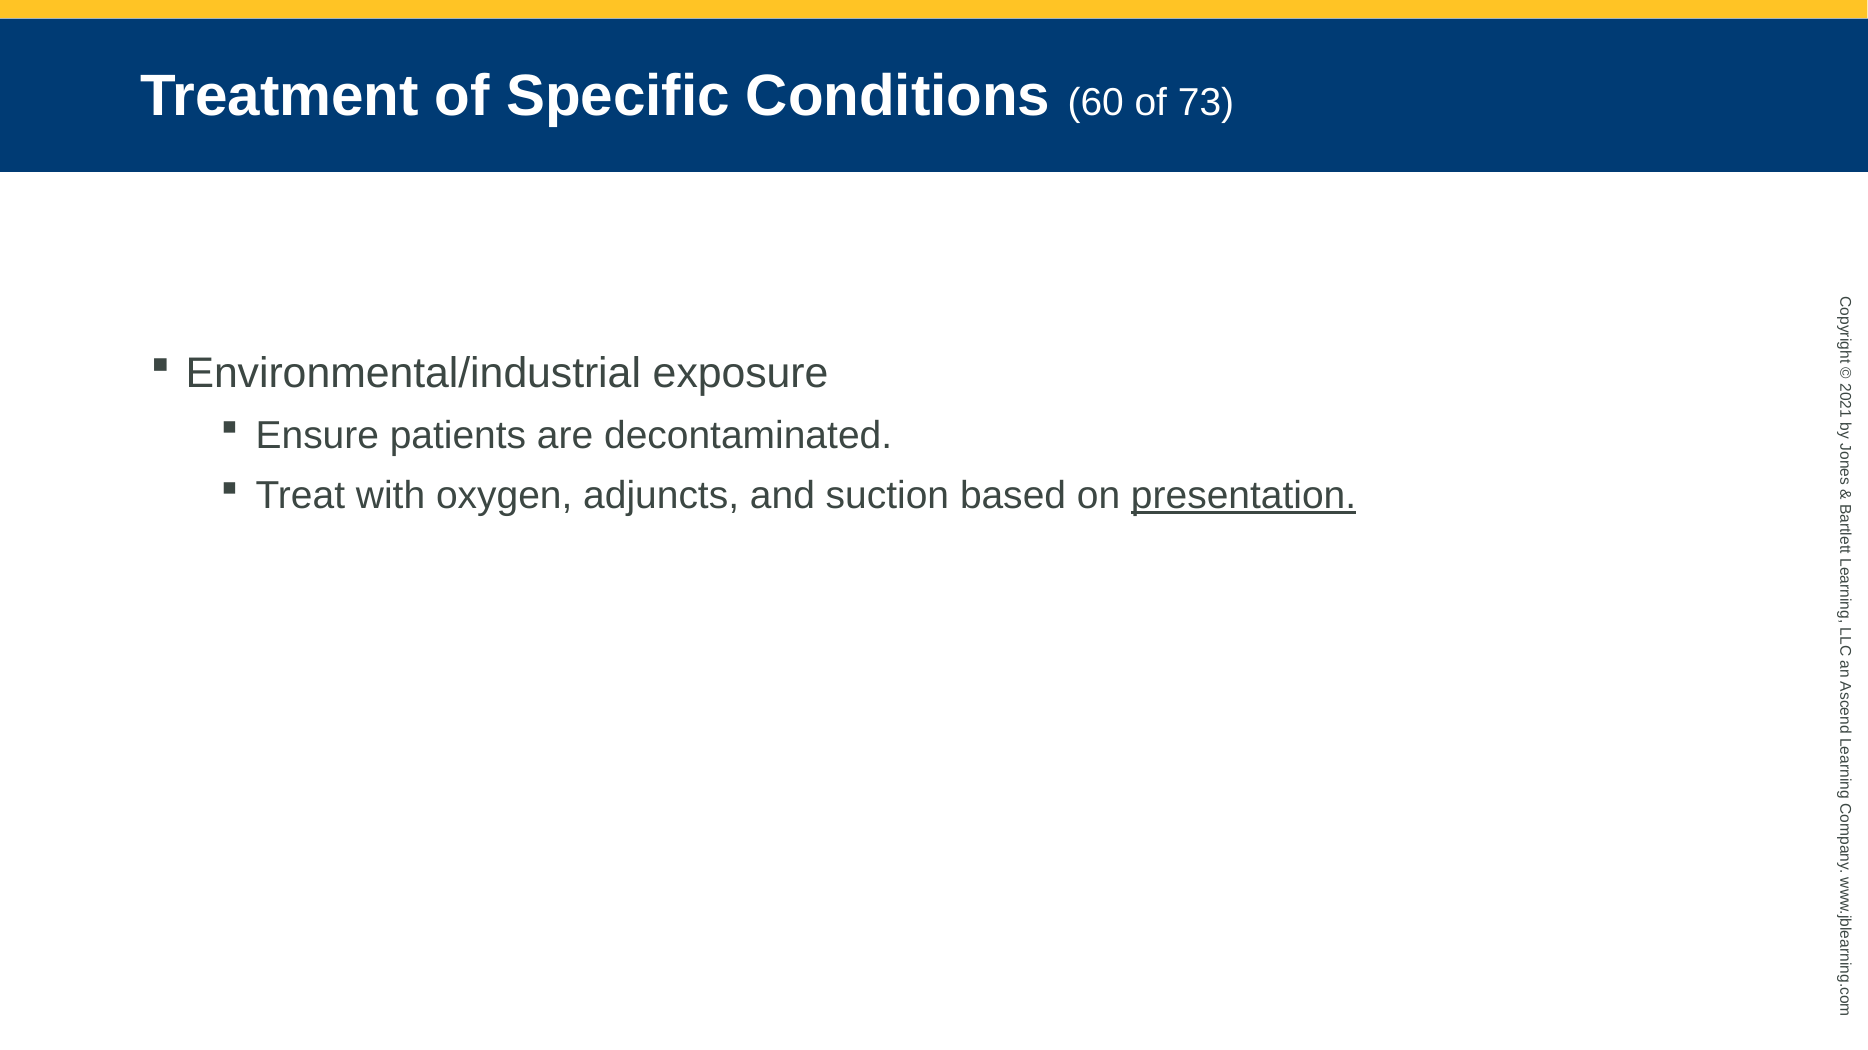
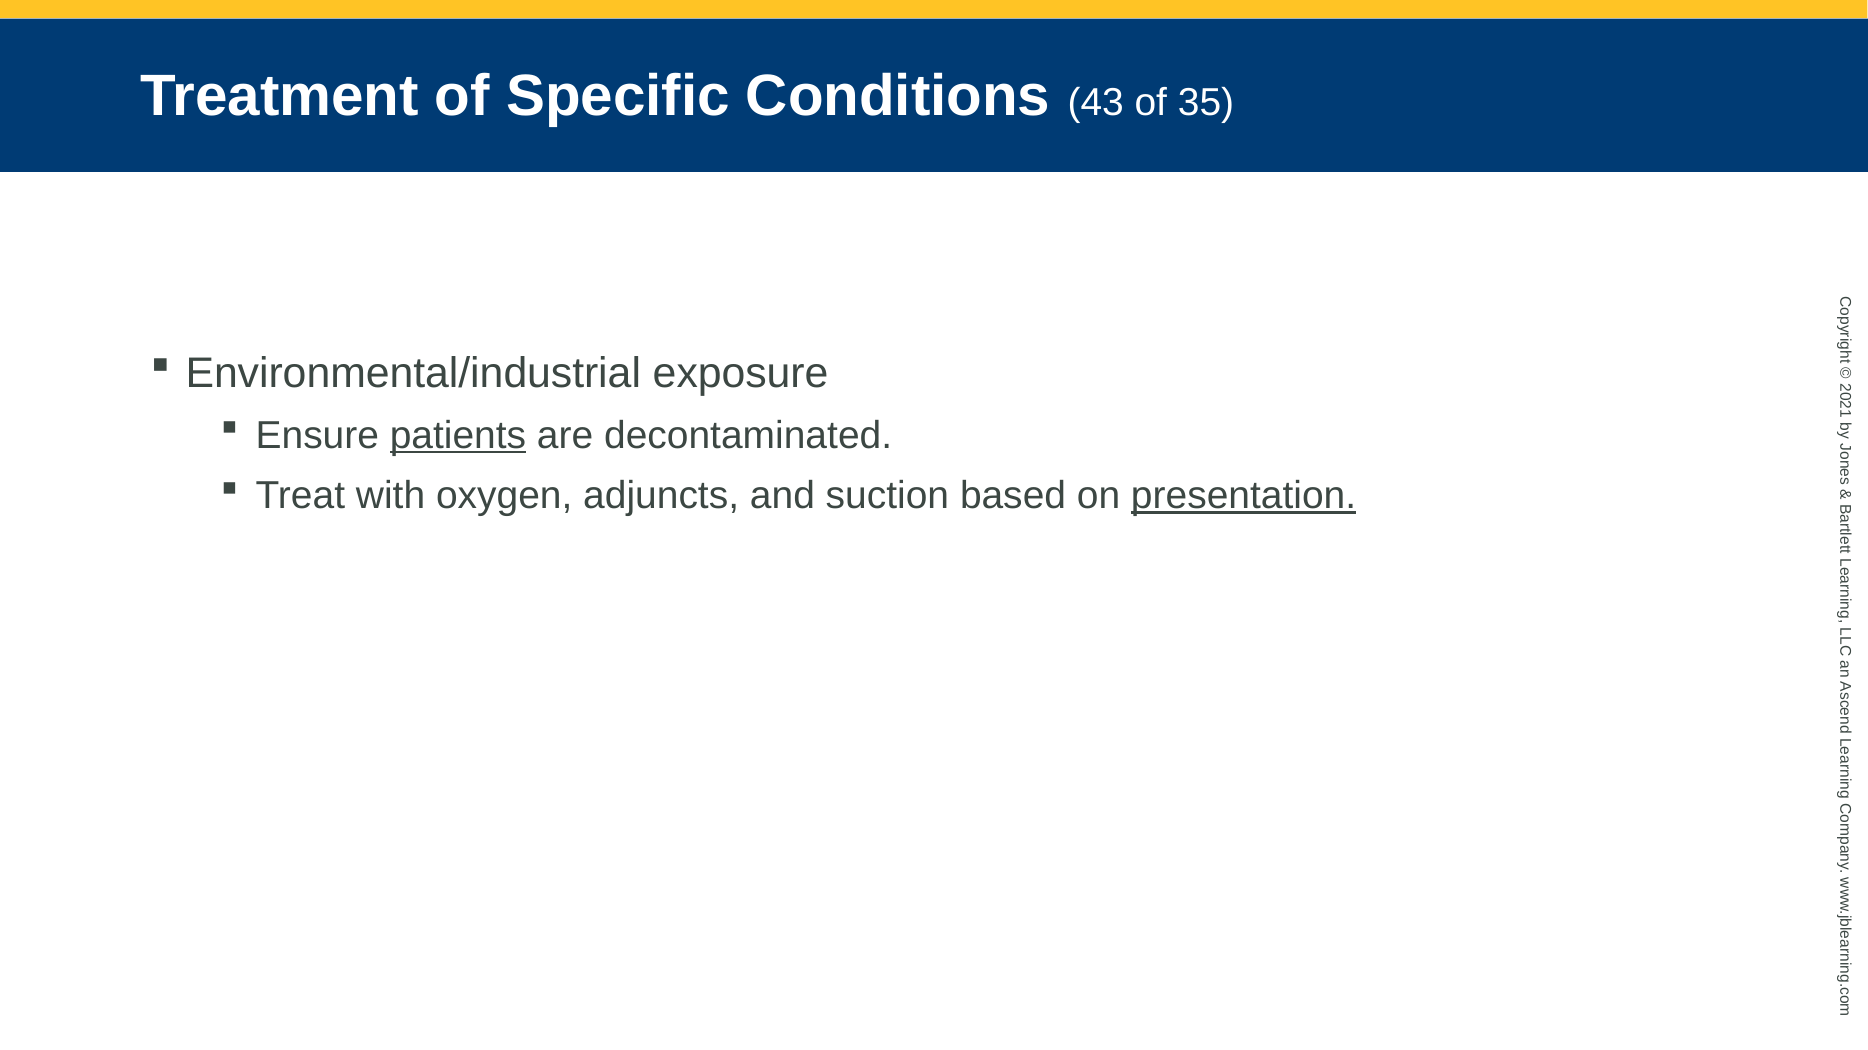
60: 60 -> 43 (1096, 102)
73: 73 -> 35 (1206, 102)
patients underline: none -> present (458, 436)
